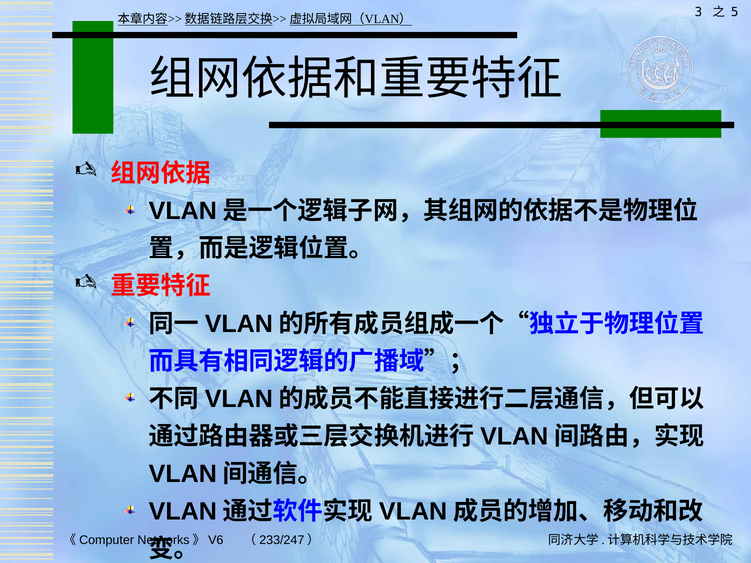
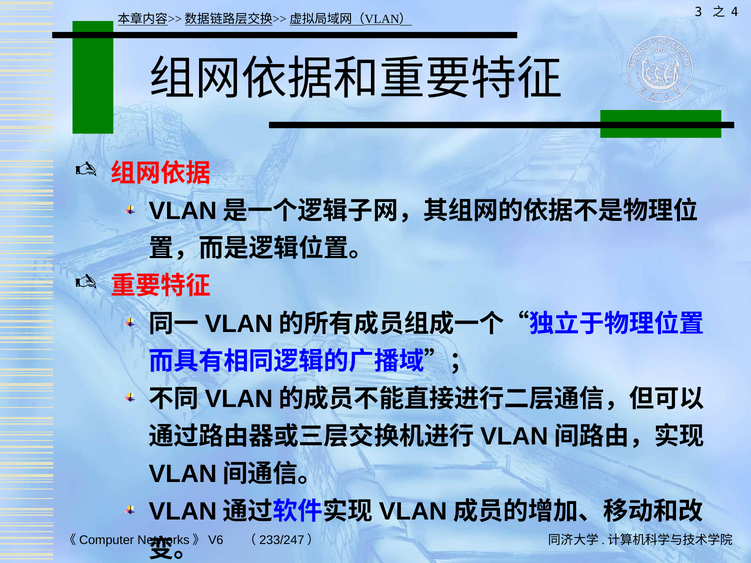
5: 5 -> 4 (735, 12)
